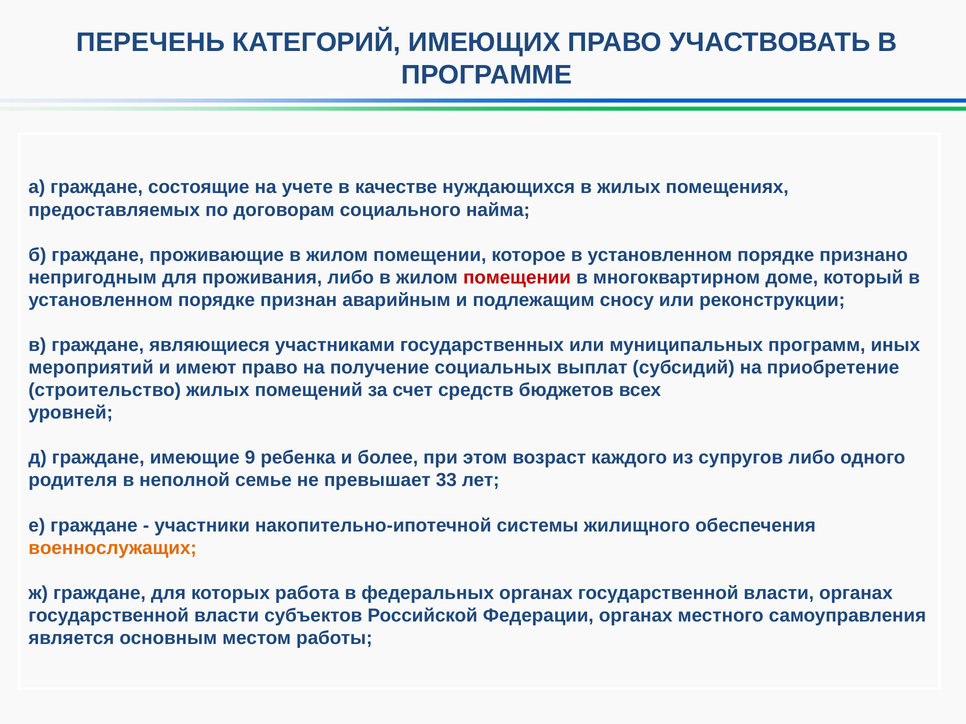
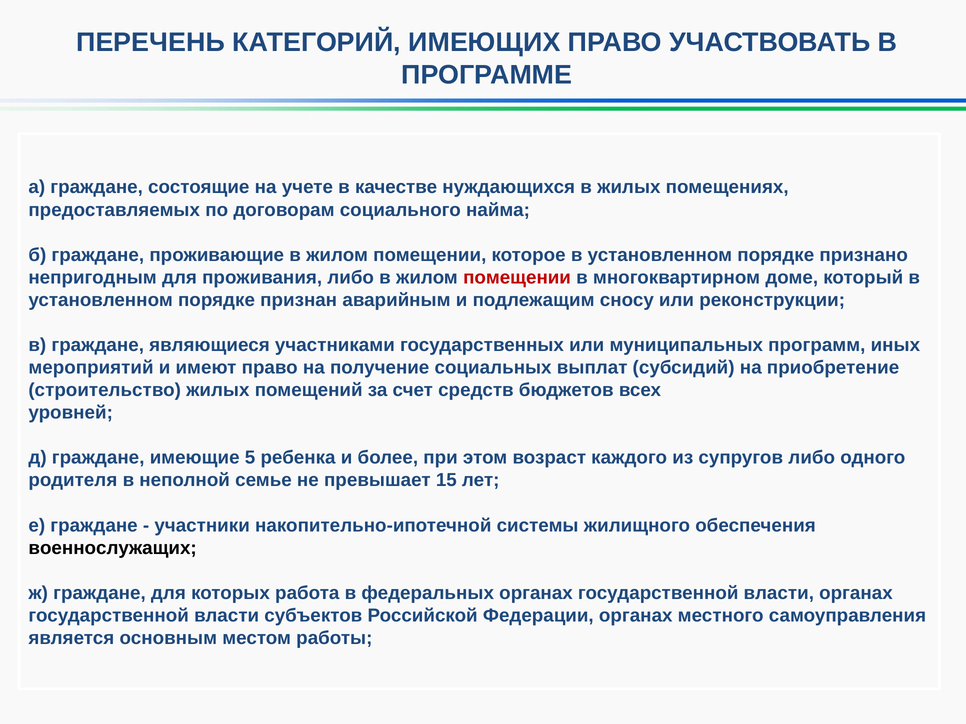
9: 9 -> 5 (250, 458)
33: 33 -> 15 (446, 481)
военнослужащих colour: orange -> black (113, 548)
